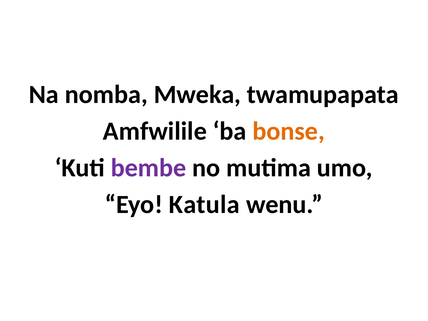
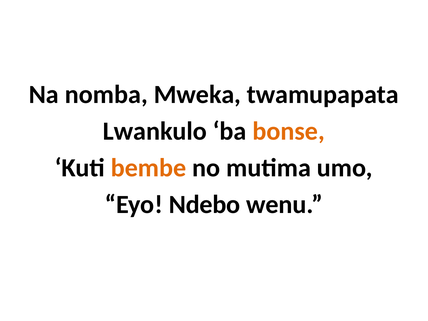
Amfwilile: Amfwilile -> Lwankulo (155, 131)
bembe colour: purple -> orange (149, 168)
Katula: Katula -> Ndebo (205, 205)
